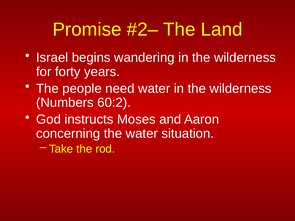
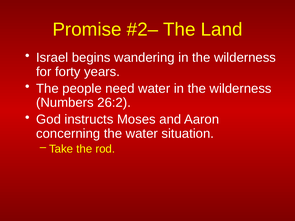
60:2: 60:2 -> 26:2 (114, 103)
